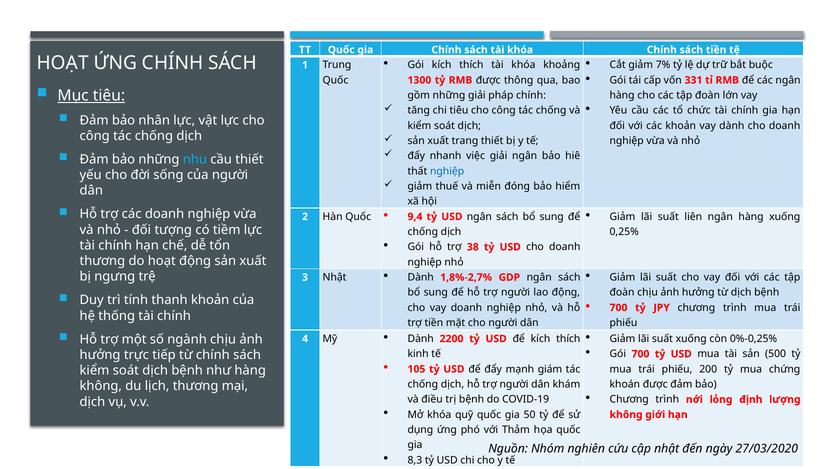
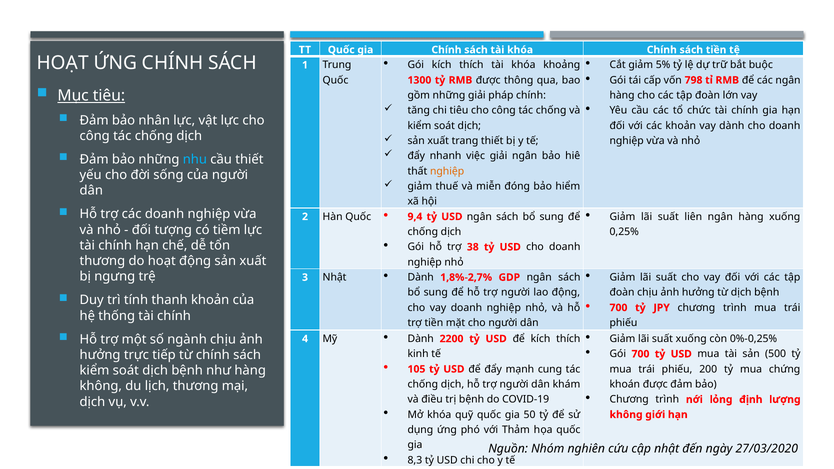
7%: 7% -> 5% (663, 65)
331: 331 -> 798 (694, 80)
nghiệp colour: blue -> orange (447, 171)
giám: giám -> cung (550, 369)
